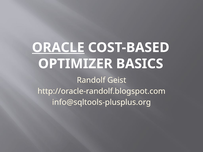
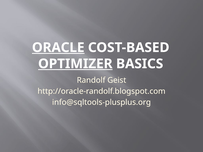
OPTIMIZER underline: none -> present (75, 64)
